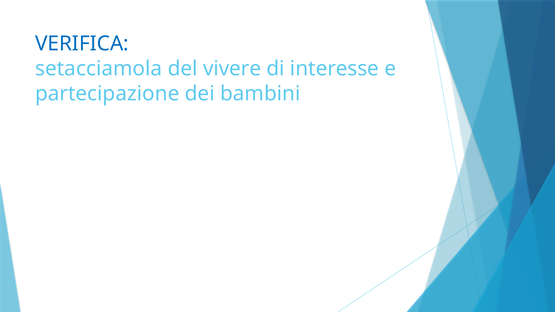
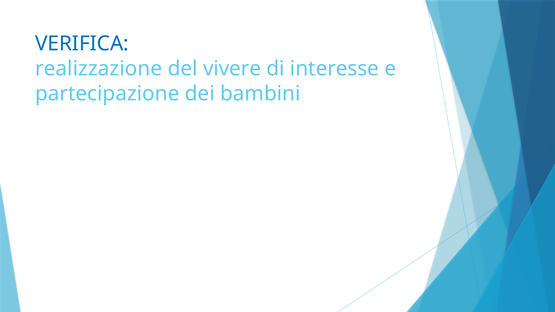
setacciamola: setacciamola -> realizzazione (99, 69)
